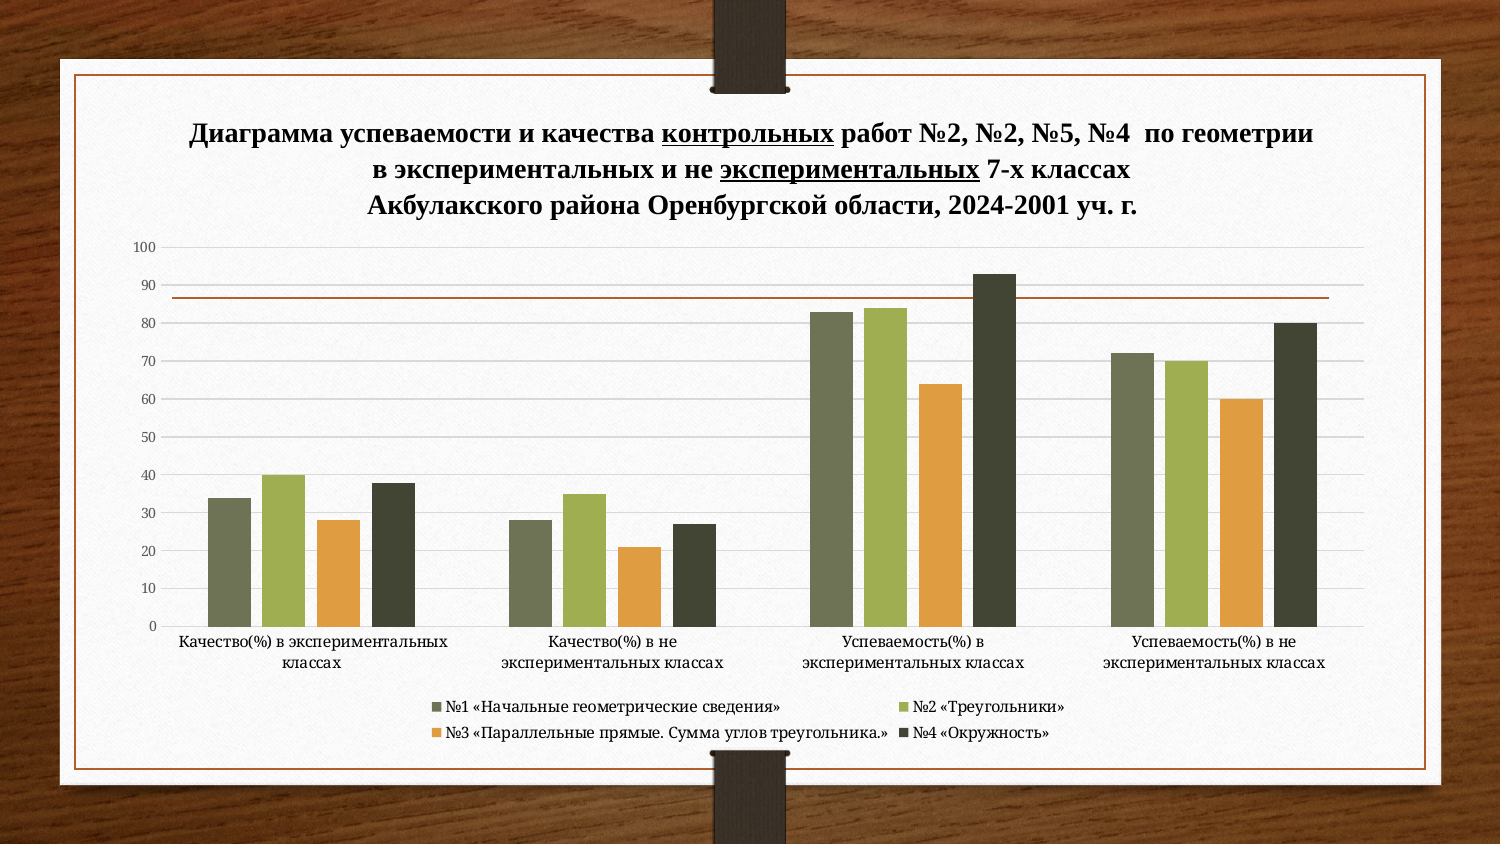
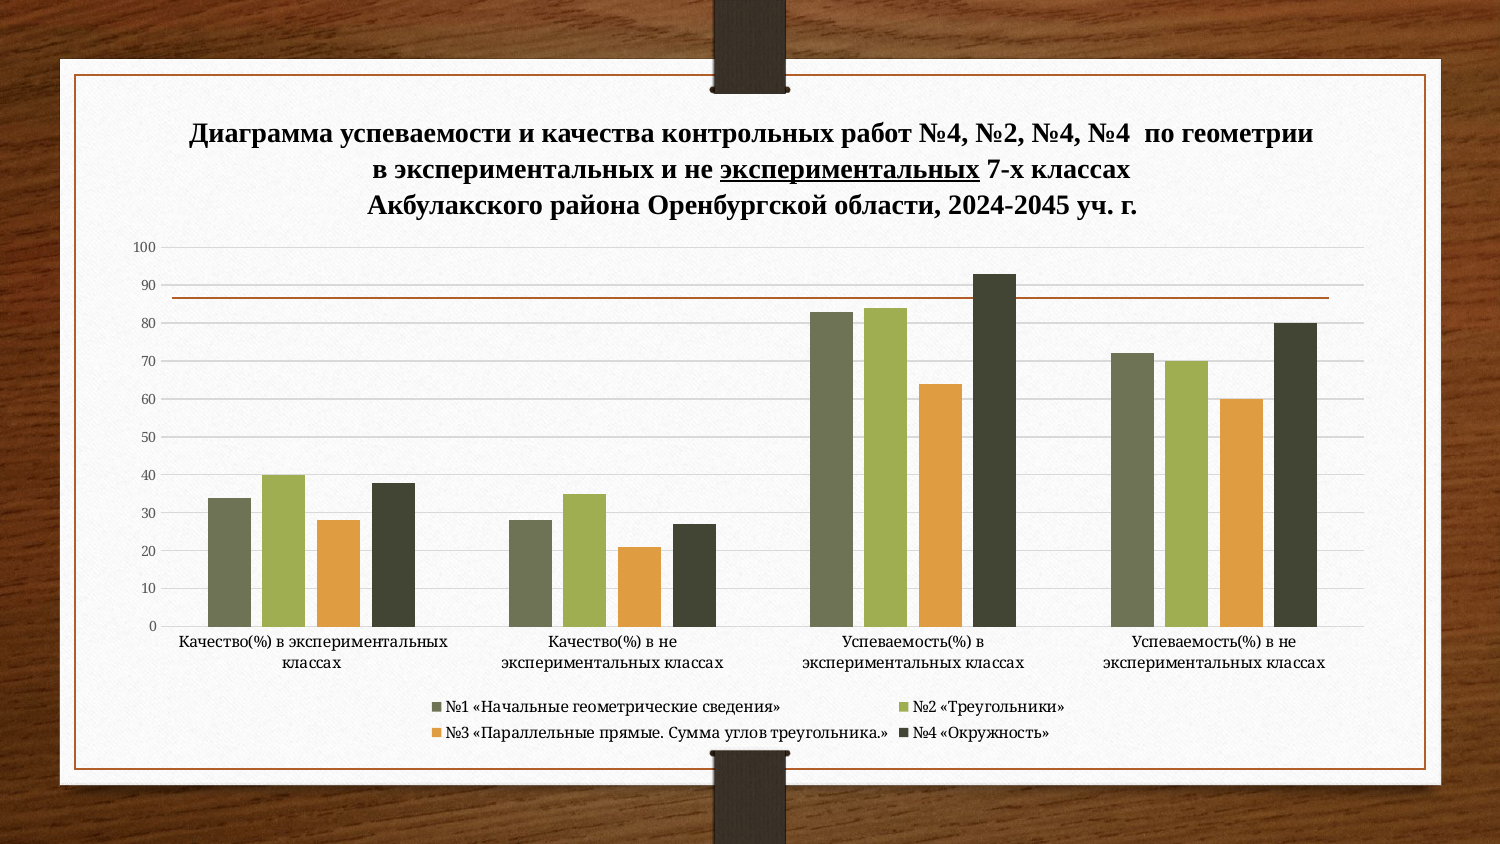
контрольных underline: present -> none (748, 133)
работ №2: №2 -> №4 (944, 133)
№2 №5: №5 -> №4 (1056, 133)
2024-2001: 2024-2001 -> 2024-2045 (1009, 205)
